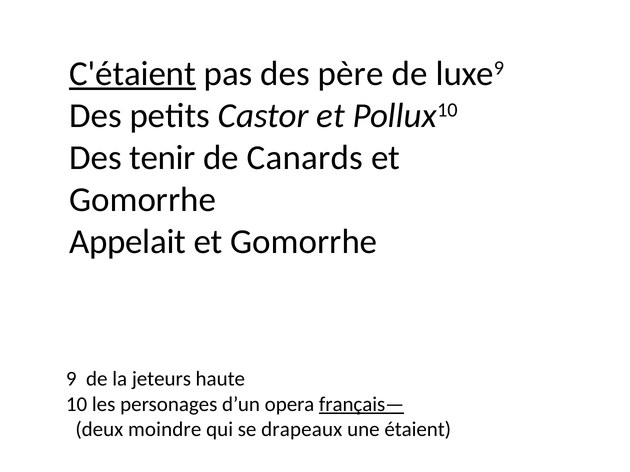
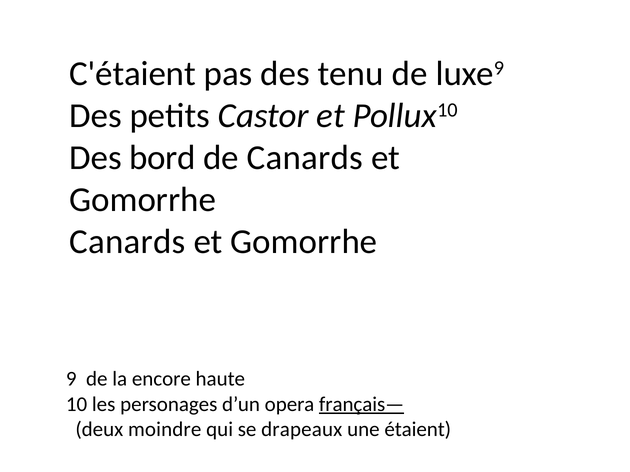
C'étaient underline: present -> none (133, 74)
père: père -> tenu (351, 74)
tenir: tenir -> bord (163, 158)
Appelait: Appelait -> Canards (127, 242)
jeteurs: jeteurs -> encore (161, 379)
